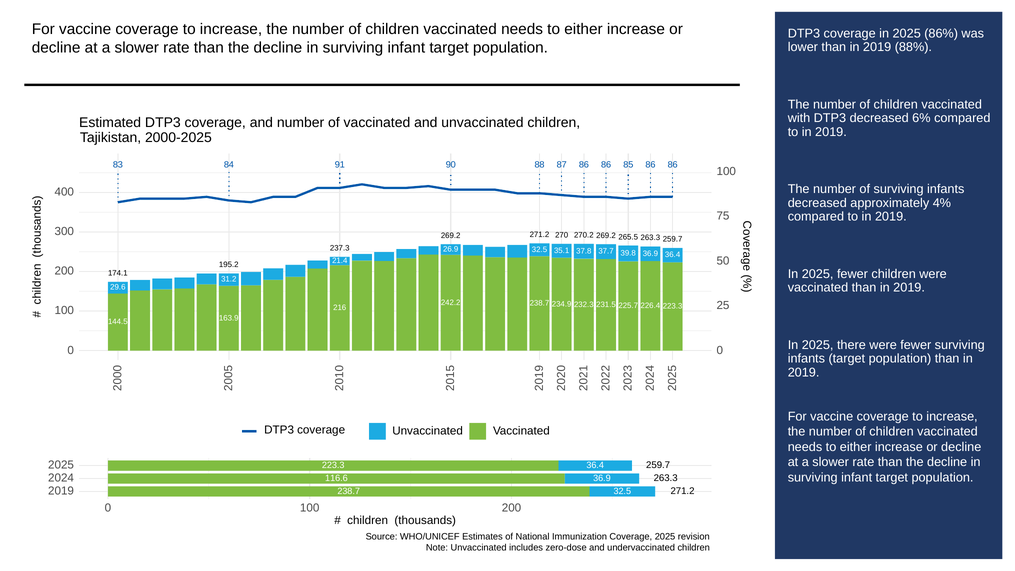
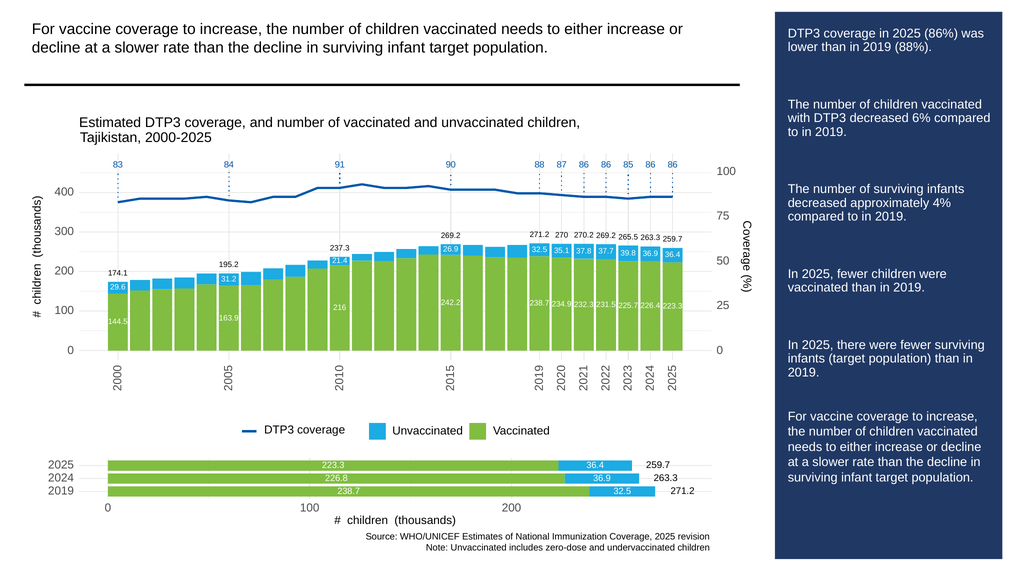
116.6: 116.6 -> 226.8 (336, 478)
